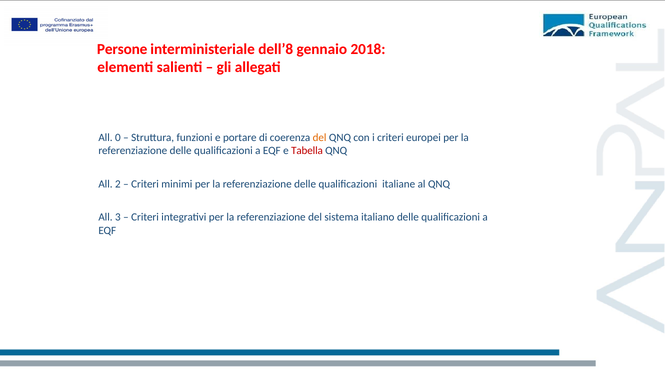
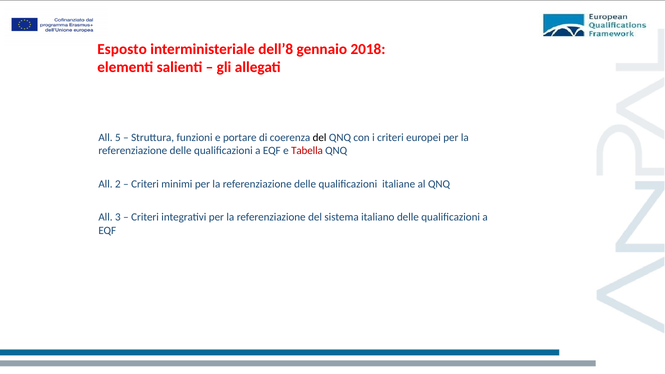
Persone: Persone -> Esposto (122, 49)
0: 0 -> 5 (118, 138)
del colour: orange -> black (320, 138)
